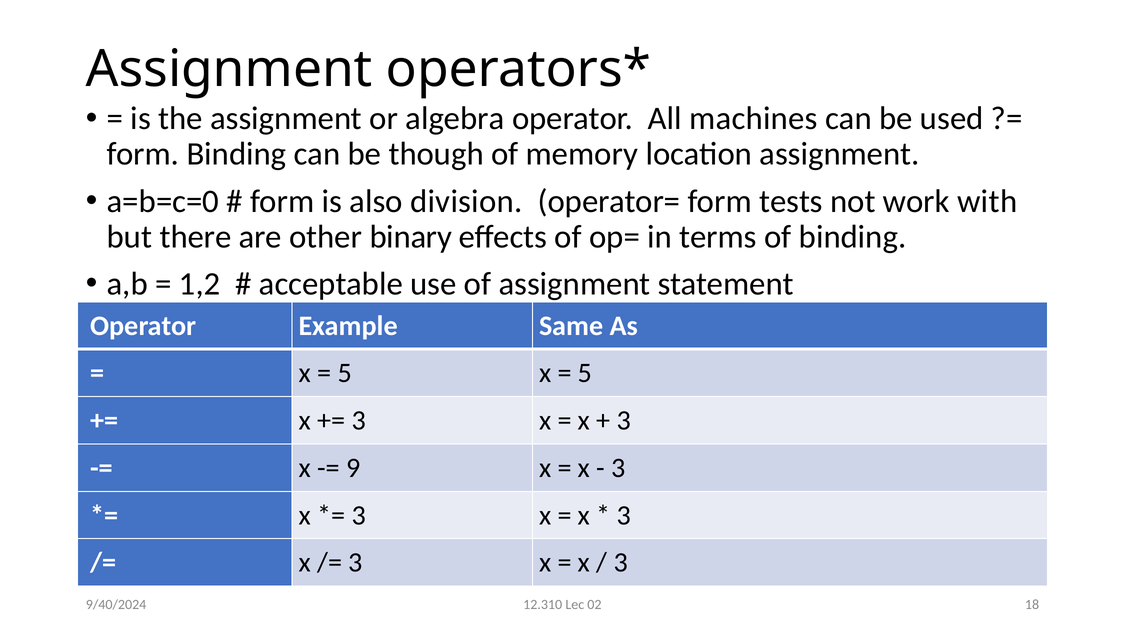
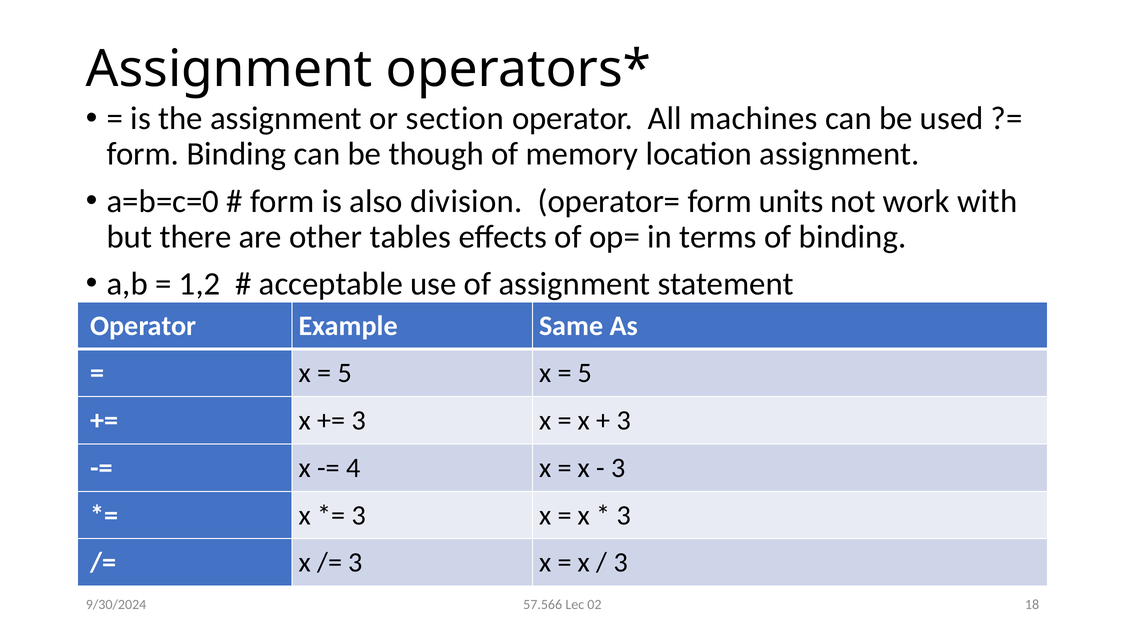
algebra: algebra -> section (455, 119)
tests: tests -> units (791, 201)
binary: binary -> tables (410, 237)
9: 9 -> 4 (353, 468)
12.310: 12.310 -> 57.566 (543, 604)
9/40/2024: 9/40/2024 -> 9/30/2024 (116, 604)
